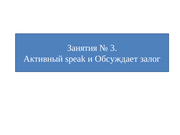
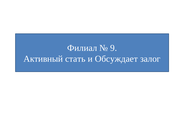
Занятия: Занятия -> Филиал (82, 48)
3: 3 -> 9 (114, 48)
speak: speak -> стать (75, 59)
